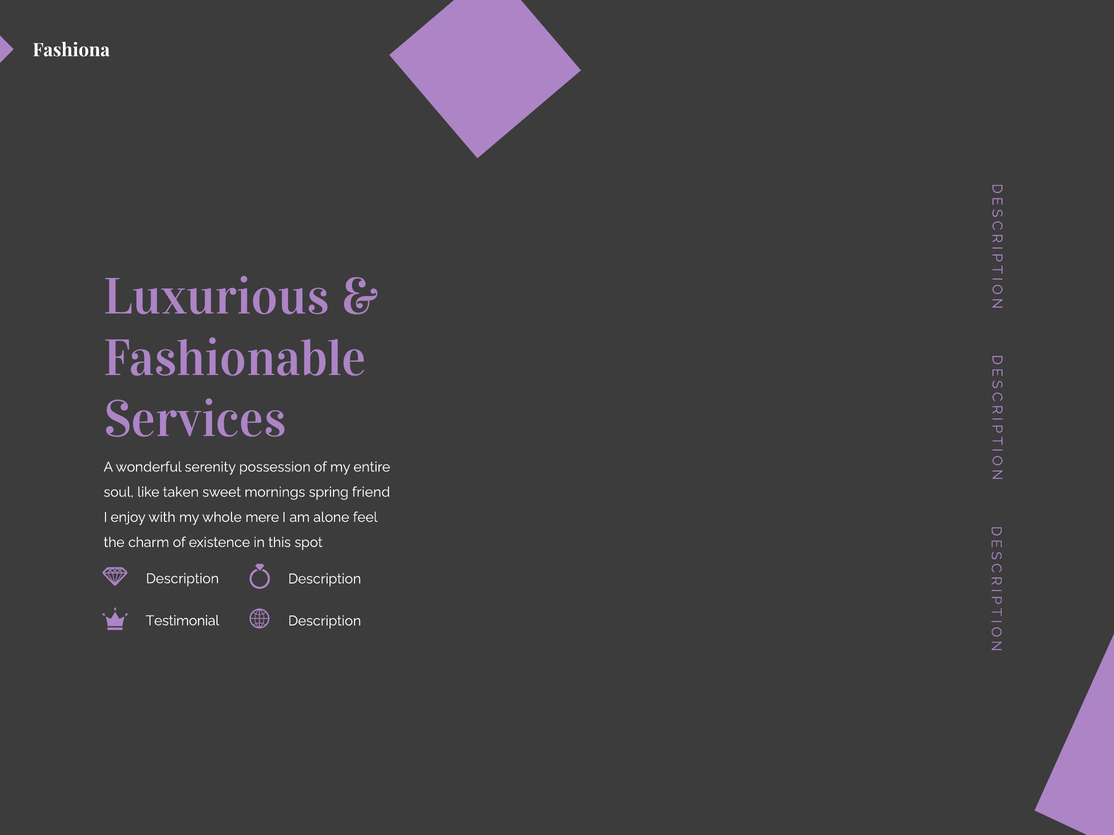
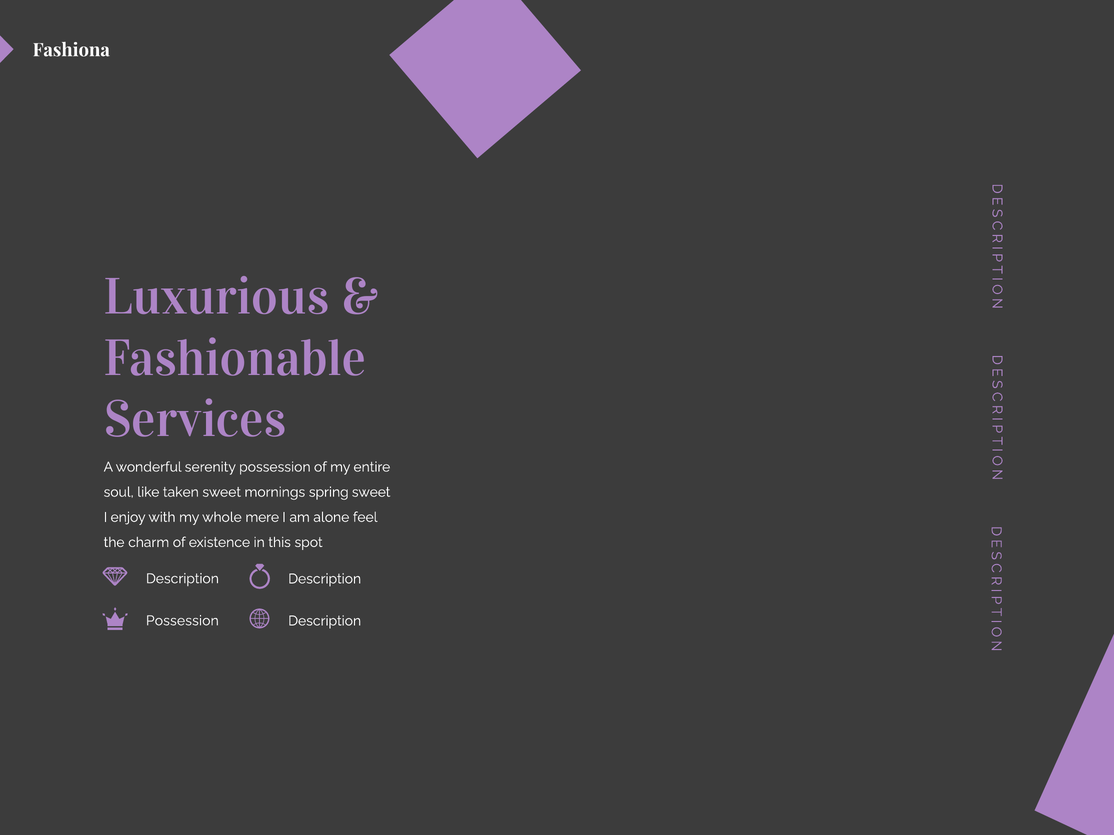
spring friend: friend -> sweet (371, 492)
Testimonial: Testimonial -> Possession (182, 621)
